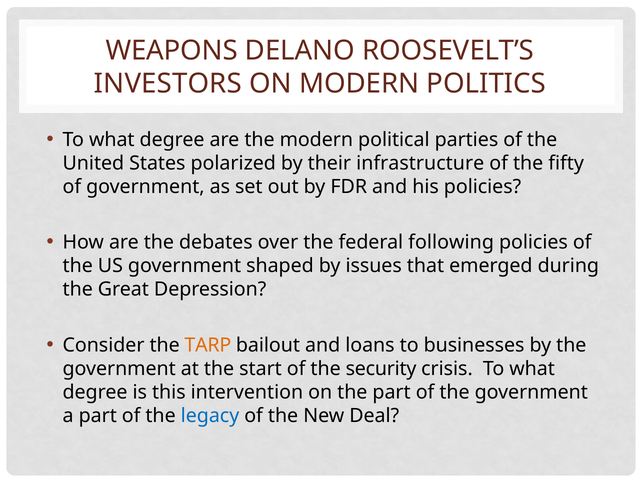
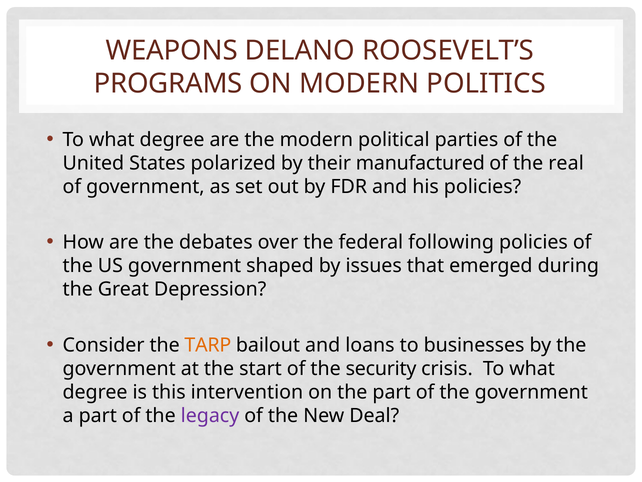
INVESTORS: INVESTORS -> PROGRAMS (168, 84)
infrastructure: infrastructure -> manufactured (420, 163)
fifty: fifty -> real (566, 163)
legacy colour: blue -> purple (210, 415)
